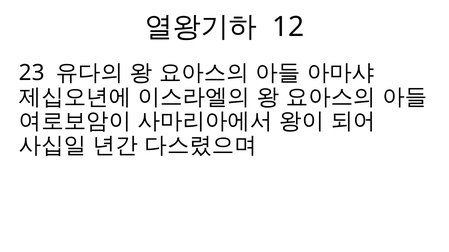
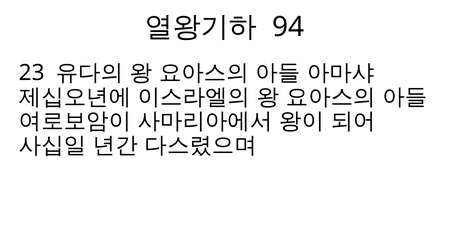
12: 12 -> 94 (288, 27)
